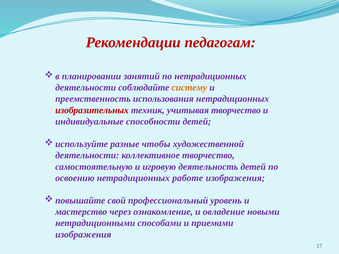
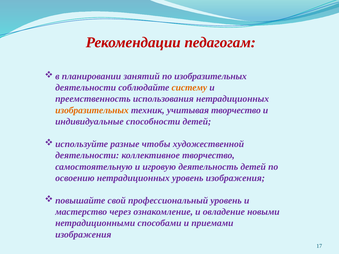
по нетрадиционных: нетрадиционных -> изобразительных (211, 76)
изобразительных colour: red -> orange (92, 110)
нетрадиционных работе: работе -> уровень (188, 178)
